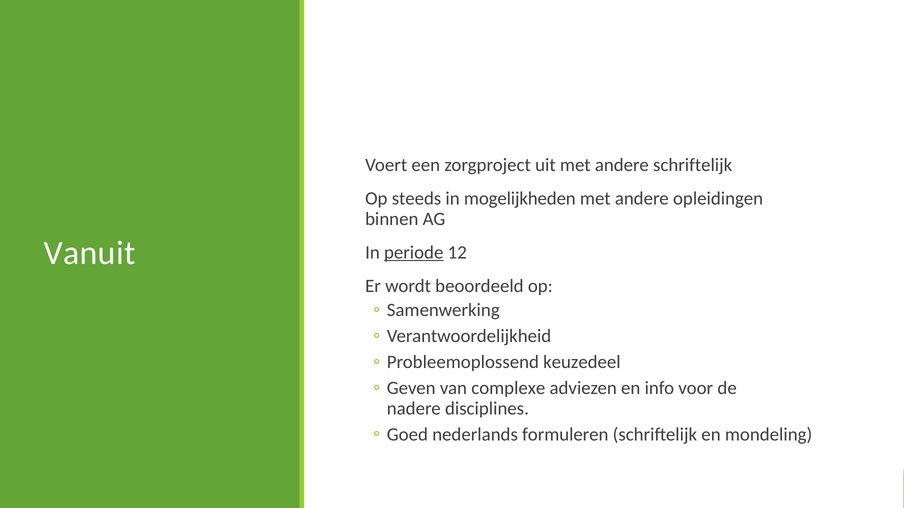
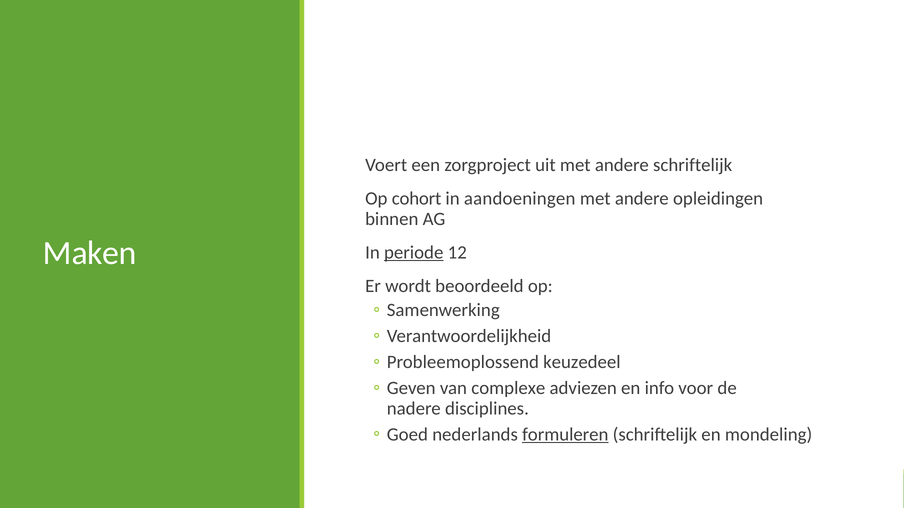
steeds: steeds -> cohort (417, 199)
mogelijkheden: mogelijkheden -> aandoeningen (520, 199)
Vanuit: Vanuit -> Maken (90, 253)
formuleren underline: none -> present (565, 435)
